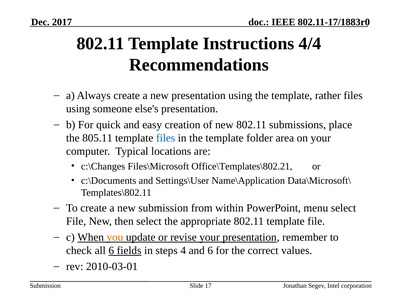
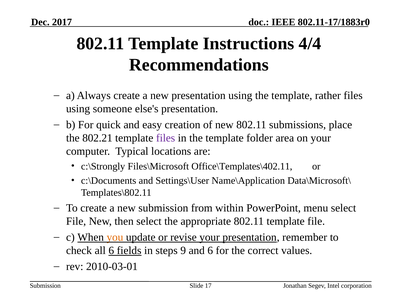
805.11: 805.11 -> 802.21 (97, 138)
files colour: blue -> purple (166, 138)
c:\Changes: c:\Changes -> c:\Strongly (103, 167)
Office\Templates\802.21: Office\Templates\802.21 -> Office\Templates\402.11 (242, 167)
4: 4 -> 9 (183, 251)
